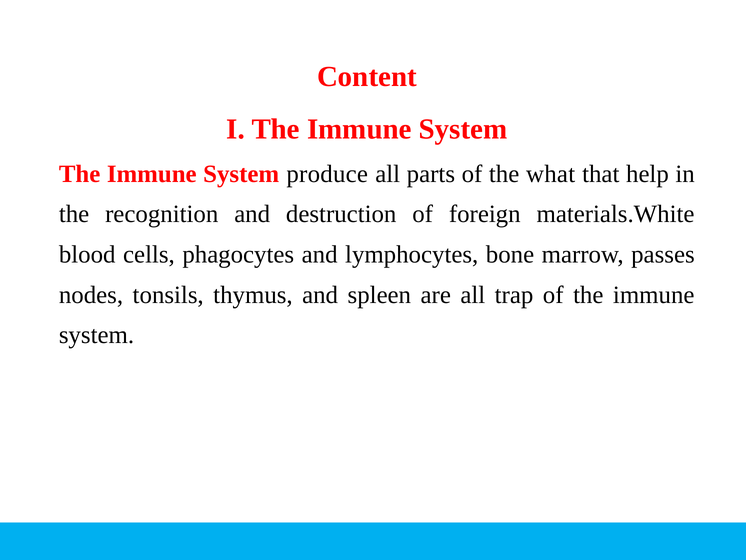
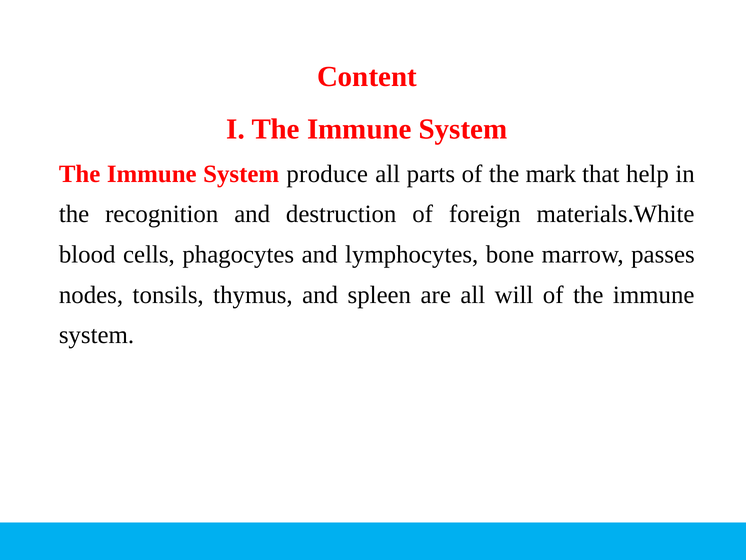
what: what -> mark (551, 174)
trap: trap -> will (514, 295)
